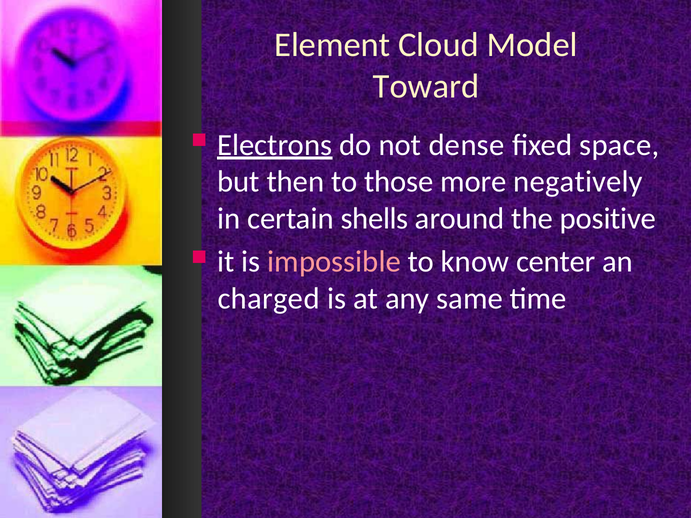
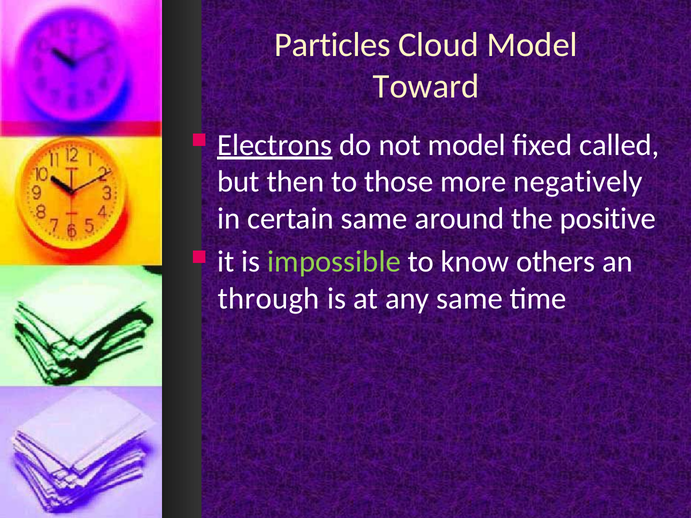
Element: Element -> Particles (332, 45)
not dense: dense -> model (467, 145)
space: space -> called (619, 145)
certain shells: shells -> same (374, 219)
impossible colour: pink -> light green (334, 262)
center: center -> others (556, 262)
charged: charged -> through (269, 299)
